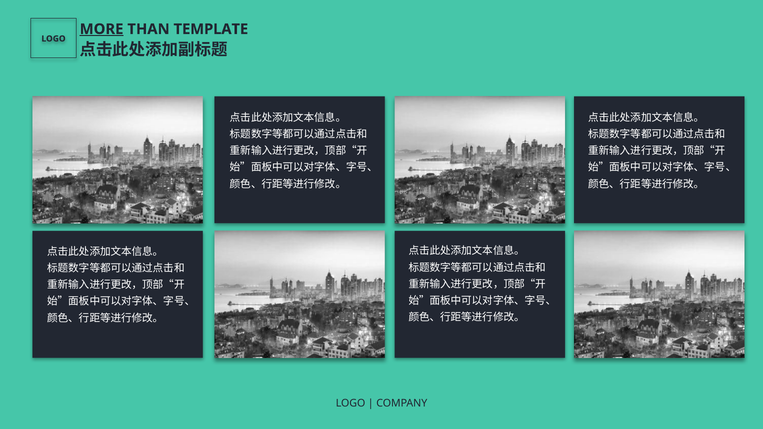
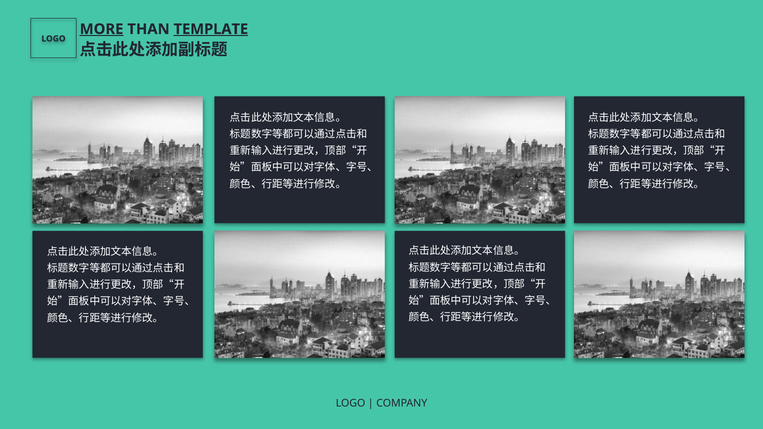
TEMPLATE underline: none -> present (211, 29)
